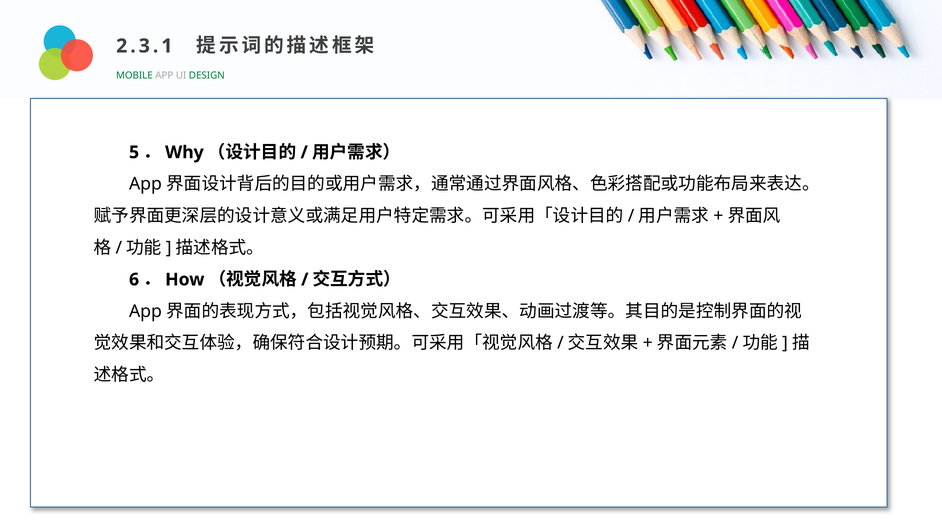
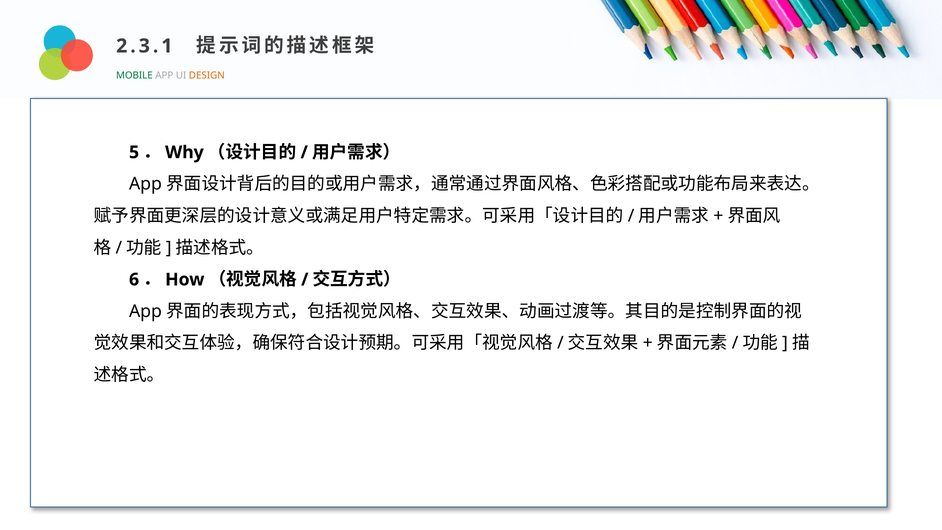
DESIGN colour: green -> orange (207, 76)
